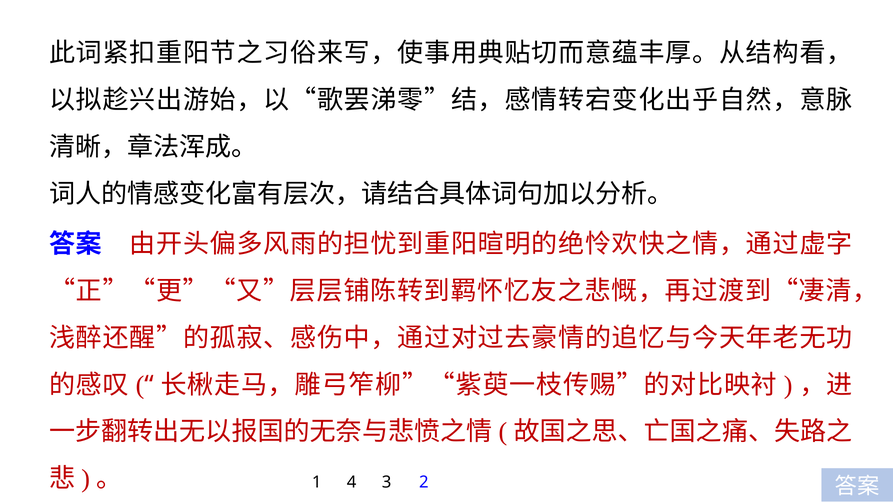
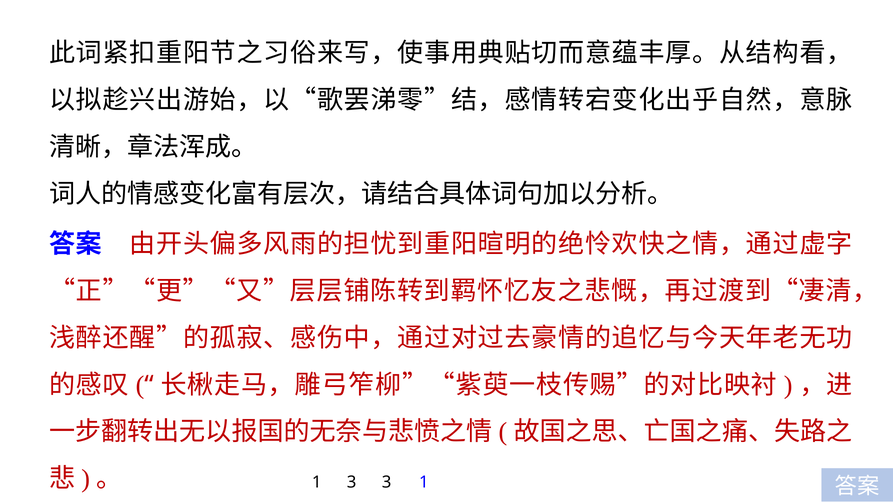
1 4: 4 -> 3 (352, 483)
3 2: 2 -> 1 (424, 483)
